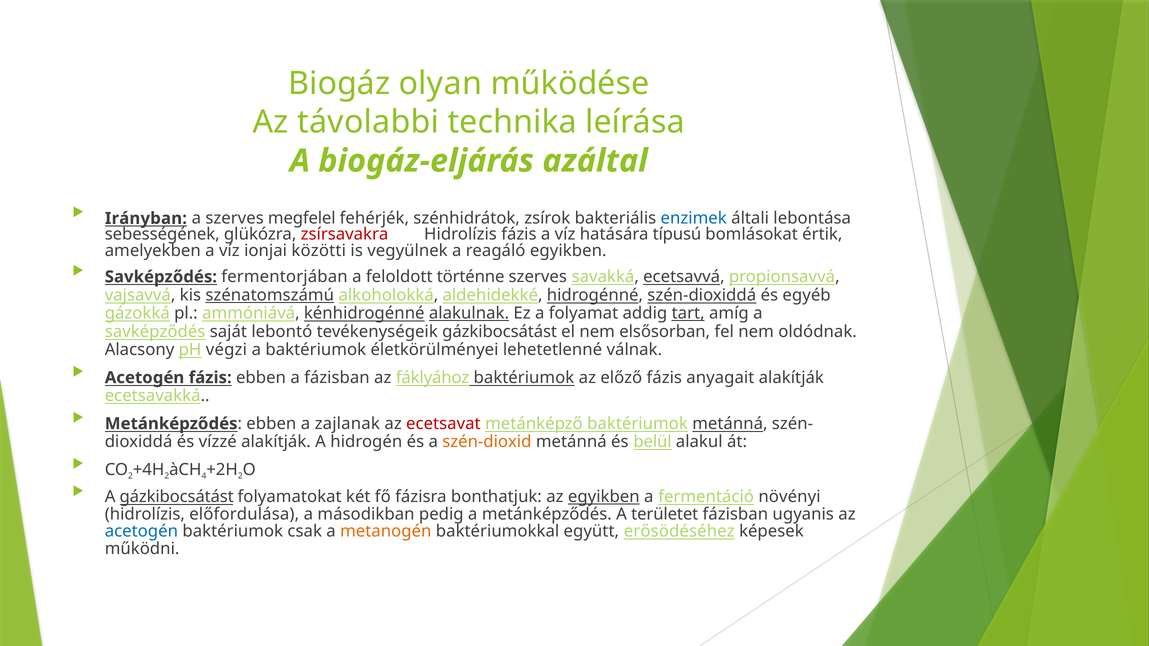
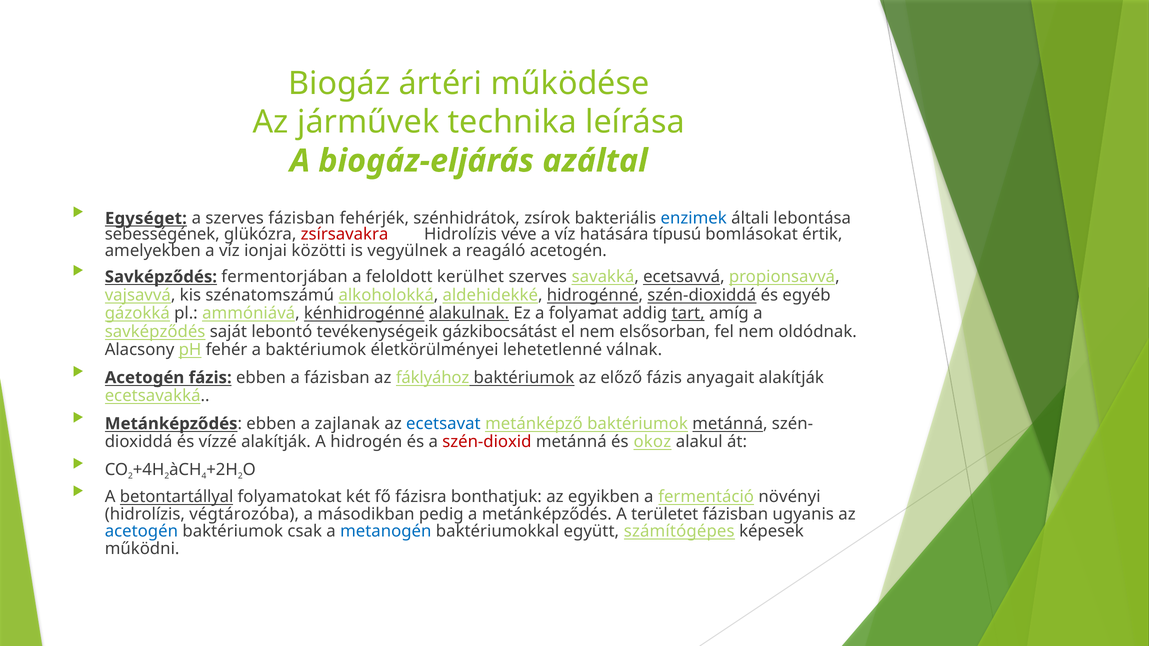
olyan: olyan -> ártéri (440, 83)
távolabbi: távolabbi -> járművek (368, 122)
Irányban: Irányban -> Egységet (146, 218)
szerves megfelel: megfelel -> fázisban (302, 218)
Hidrolízis fázis: fázis -> véve (519, 235)
reagáló egyikben: egyikben -> acetogén (568, 251)
történne: történne -> kerülhet (470, 277)
szénatomszámú underline: present -> none (270, 295)
végzi: végzi -> fehér (227, 350)
ecetsavat colour: red -> blue (443, 424)
szén-dioxid colour: orange -> red (487, 442)
belül: belül -> okoz (652, 442)
A gázkibocsátást: gázkibocsátást -> betontartállyal (177, 497)
egyikben underline: present -> none (604, 497)
előfordulása: előfordulása -> végtározóba (244, 515)
metanogén colour: orange -> blue (386, 531)
erősödéséhez: erősödéséhez -> számítógépes (679, 531)
